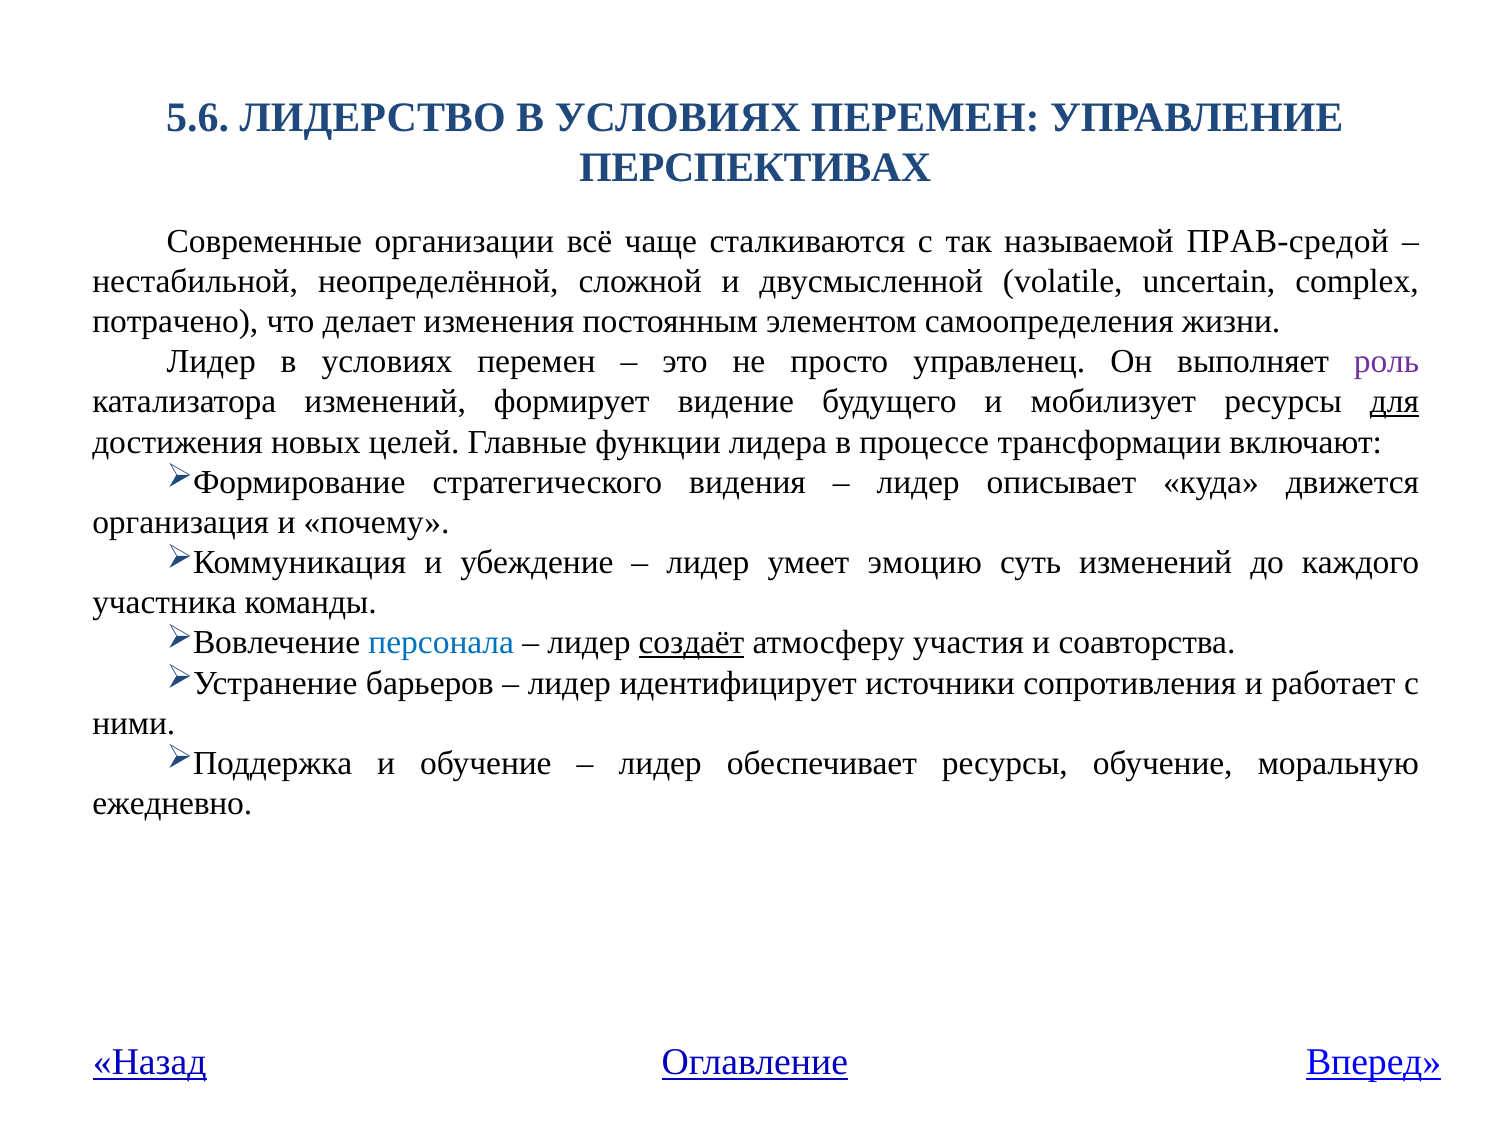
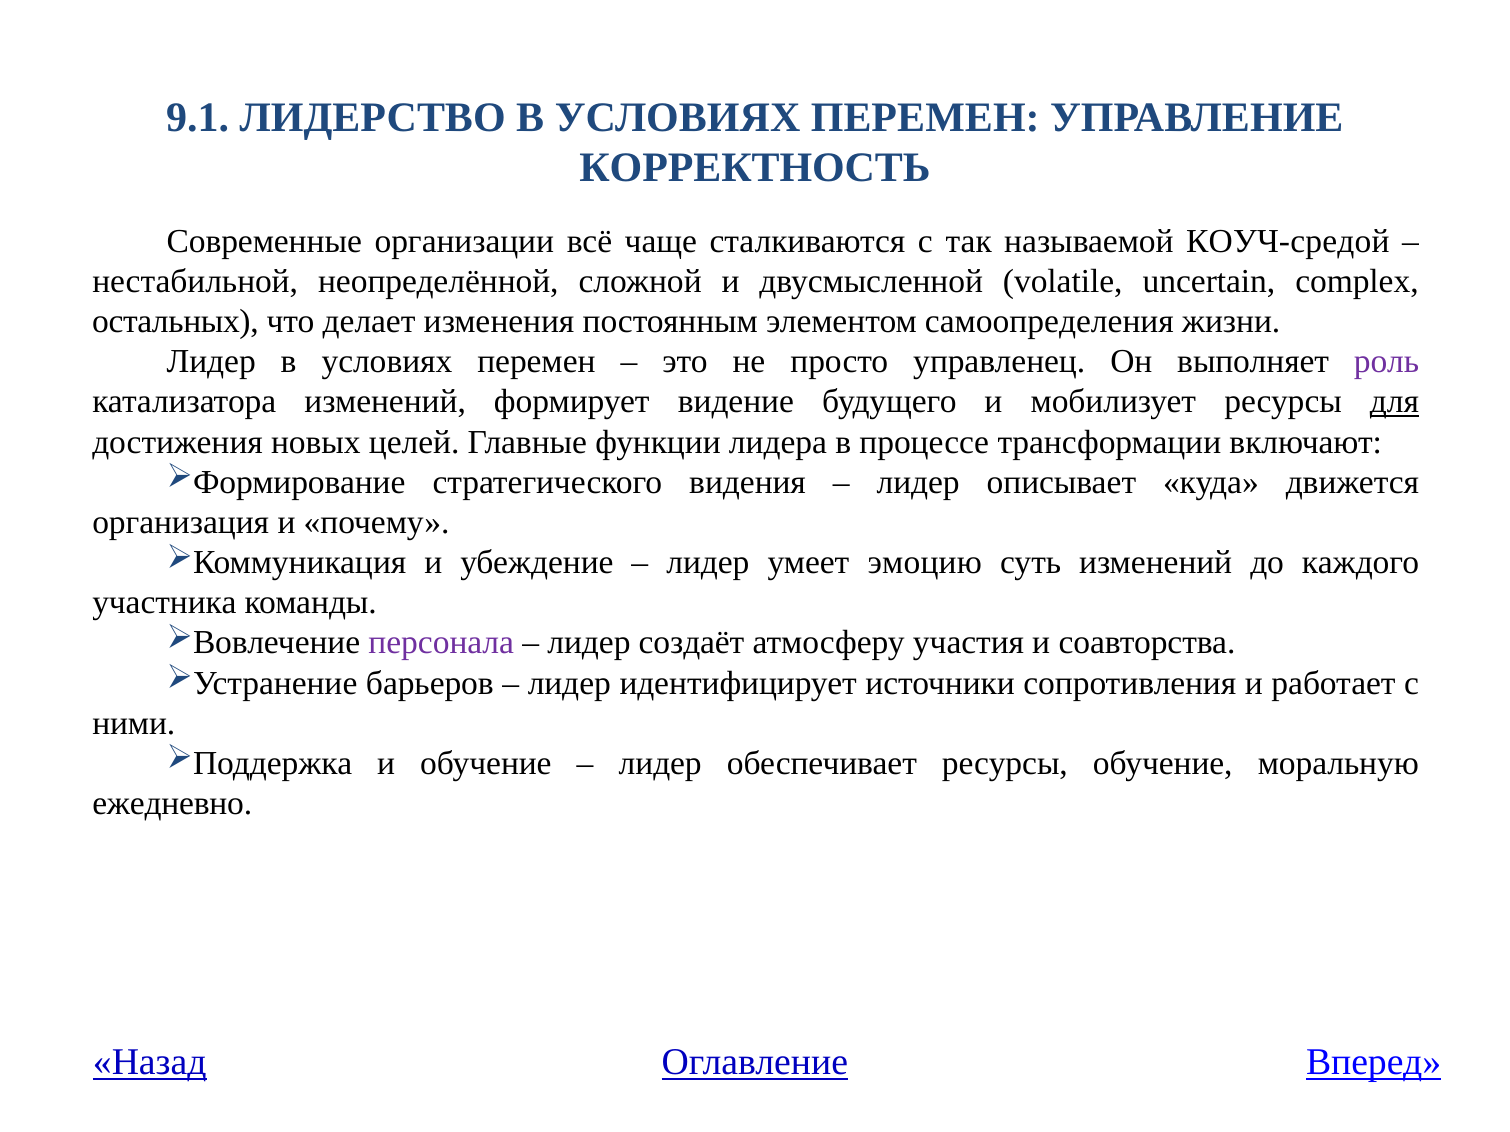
5.6: 5.6 -> 9.1 (198, 117)
ПЕРСПЕКТИВАХ: ПЕРСПЕКТИВАХ -> КОРРЕКТНОСТЬ (755, 168)
ПРАВ-средой: ПРАВ-средой -> КОУЧ-средой (1288, 241)
потрачено: потрачено -> остальных (175, 322)
персонала colour: blue -> purple (441, 643)
создаёт underline: present -> none (692, 643)
